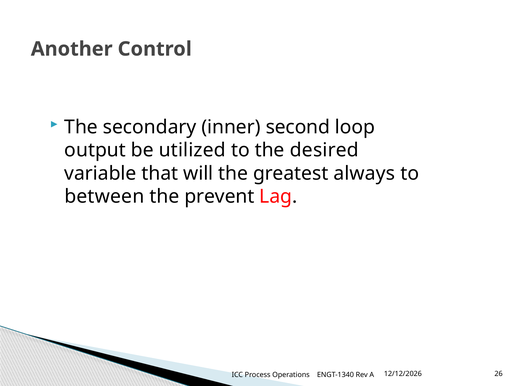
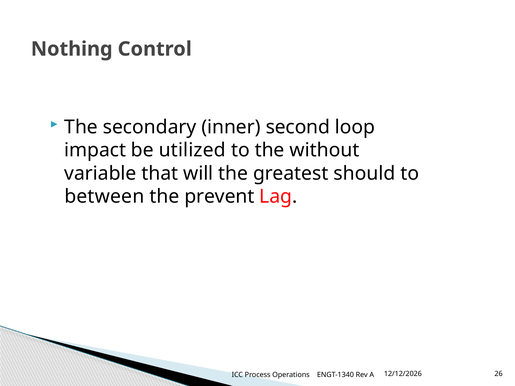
Another: Another -> Nothing (72, 49)
output: output -> impact (95, 150)
desired: desired -> without (324, 150)
always: always -> should (364, 173)
